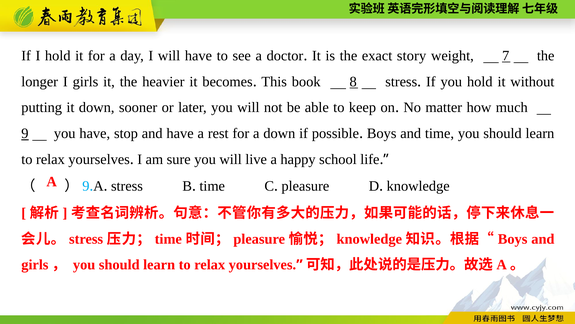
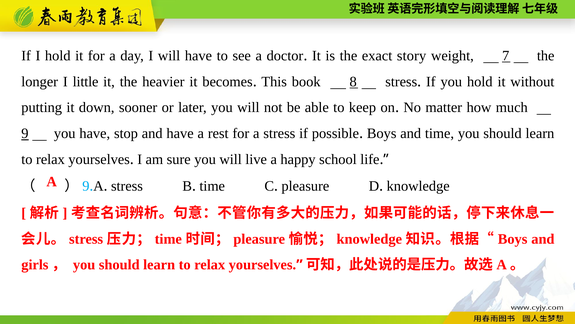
girls: girls -> little (86, 81)
a down: down -> stress (279, 133)
